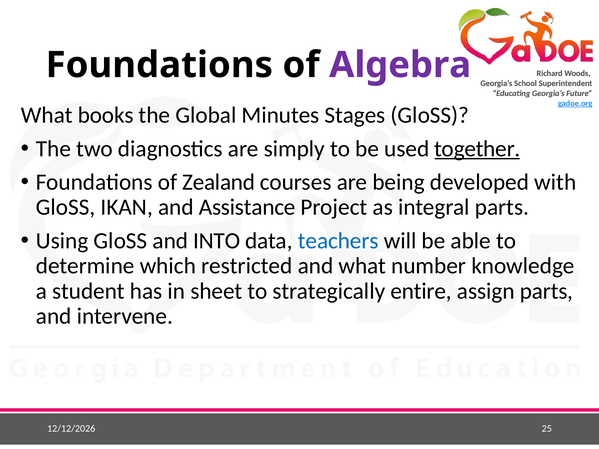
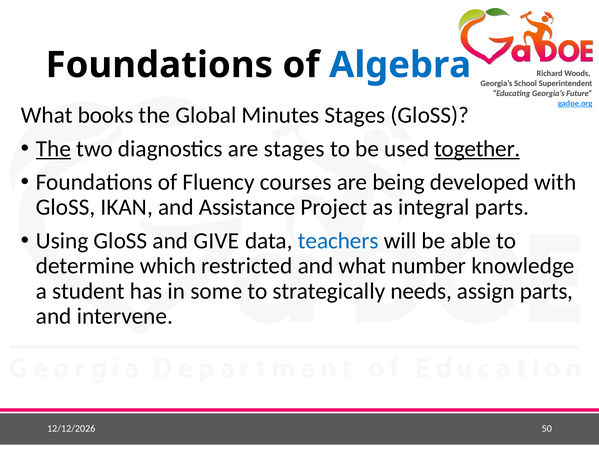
Algebra colour: purple -> blue (400, 65)
The underline: none -> present (53, 149)
are simply: simply -> stages (294, 149)
Zealand: Zealand -> Fluency (219, 182)
INTO: INTO -> GIVE (216, 241)
sheet: sheet -> some (216, 291)
entire: entire -> needs (421, 291)
25: 25 -> 50 (547, 429)
